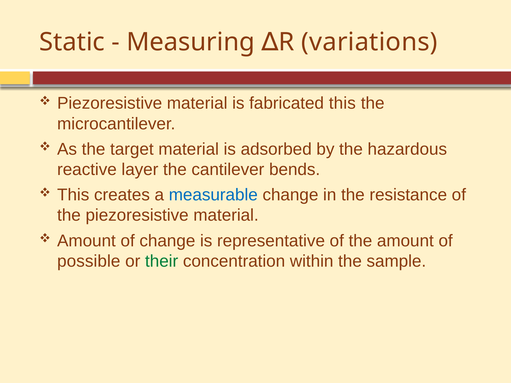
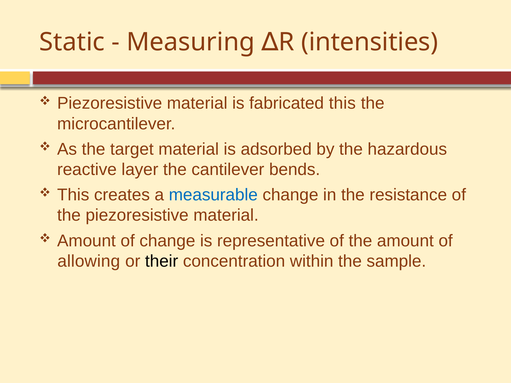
variations: variations -> intensities (370, 42)
possible: possible -> allowing (89, 261)
their colour: green -> black (162, 261)
